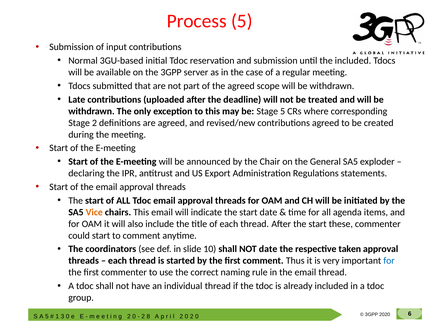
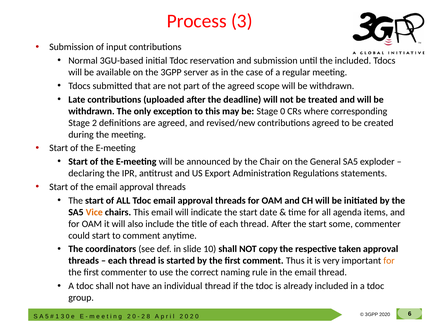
Process 5: 5 -> 3 (242, 21)
Stage 5: 5 -> 0 (283, 111)
these: these -> some (341, 224)
NOT date: date -> copy (268, 249)
for colour: blue -> orange (389, 261)
